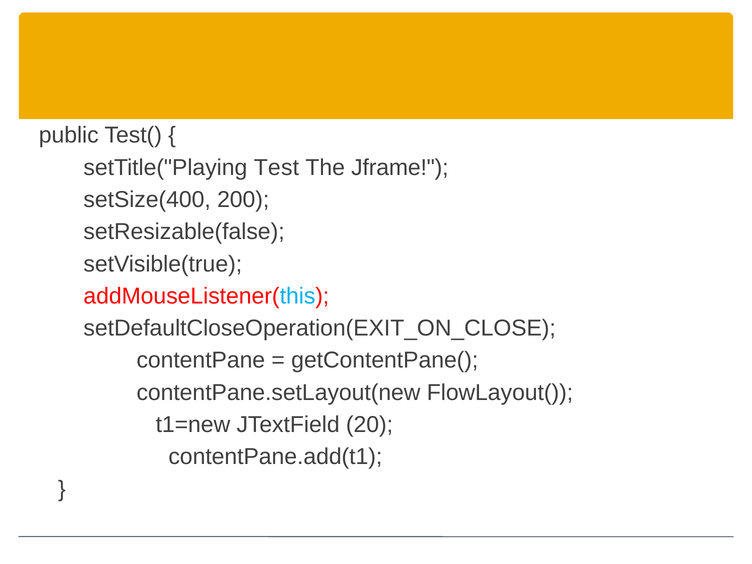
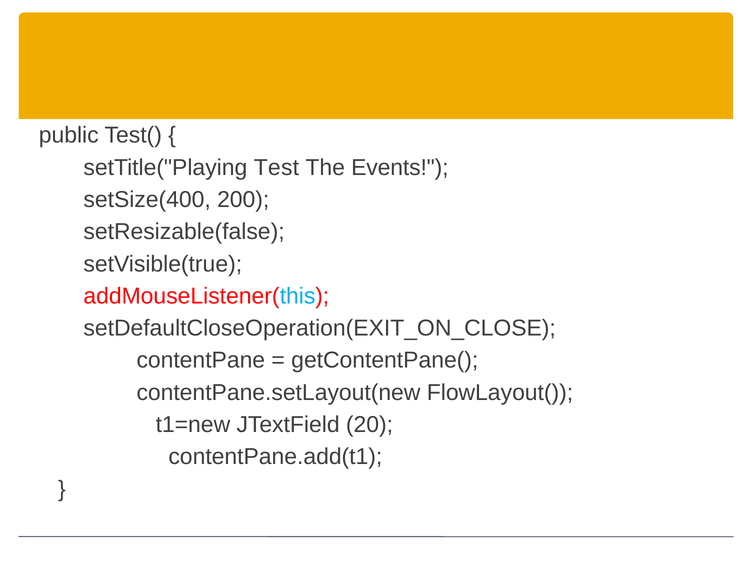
Jframe: Jframe -> Events (400, 167)
